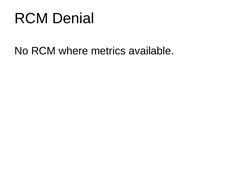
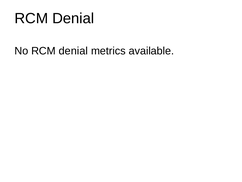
No RCM where: where -> denial (73, 51)
